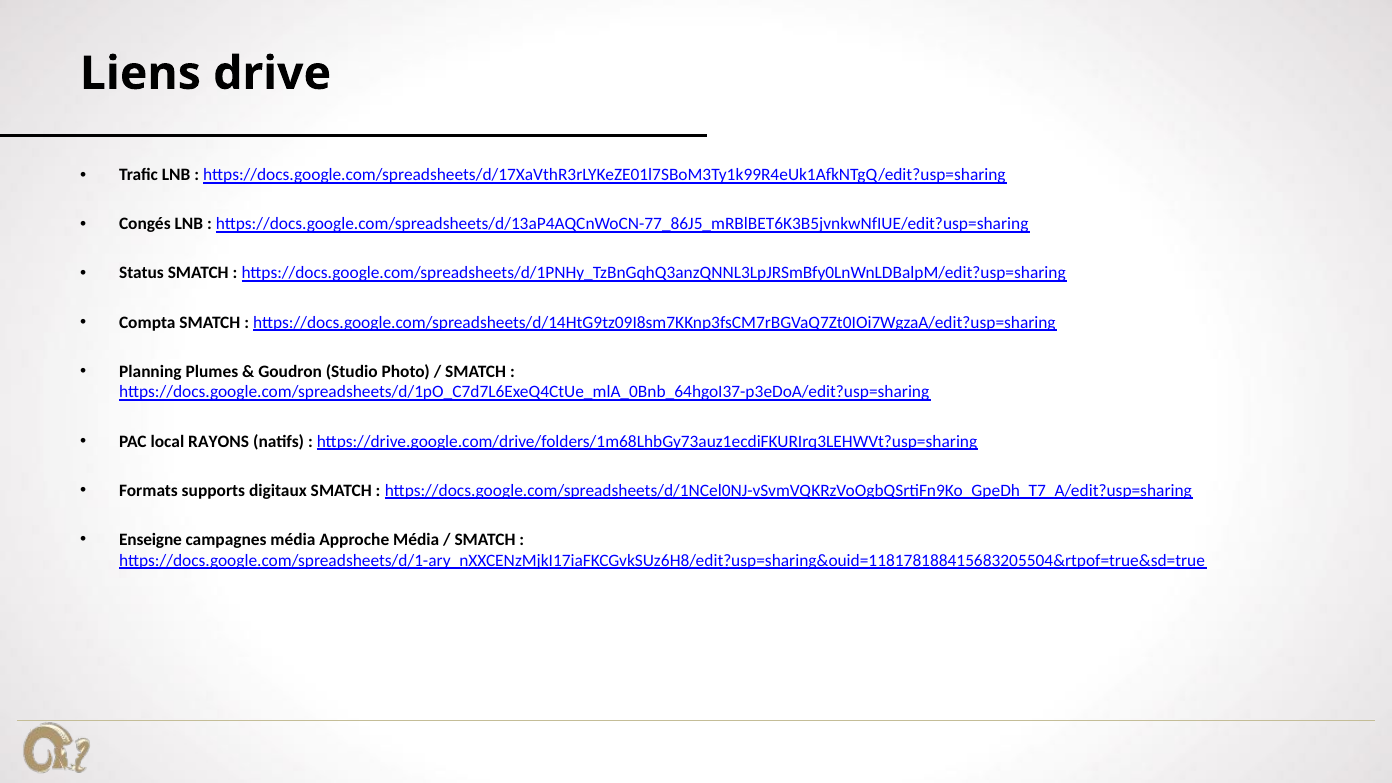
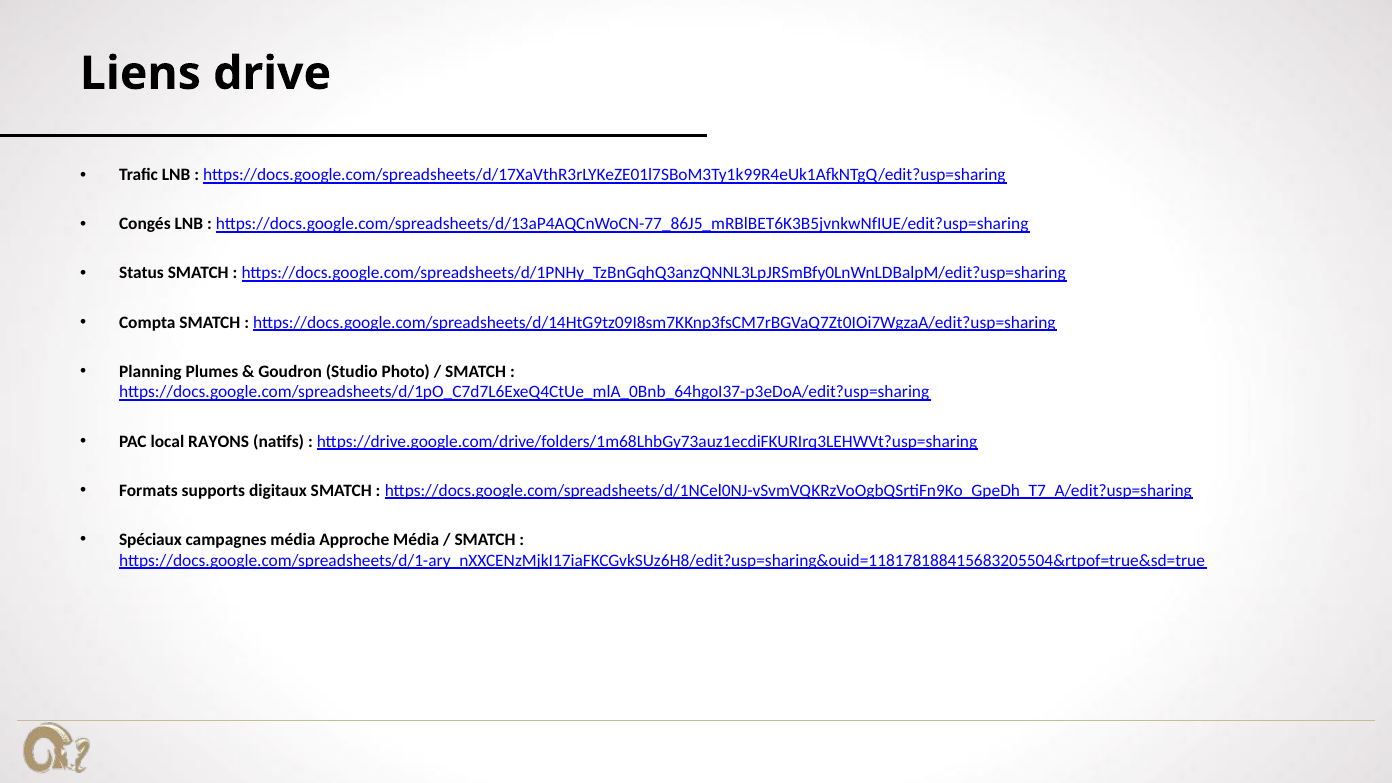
Enseigne: Enseigne -> Spéciaux (150, 539)
